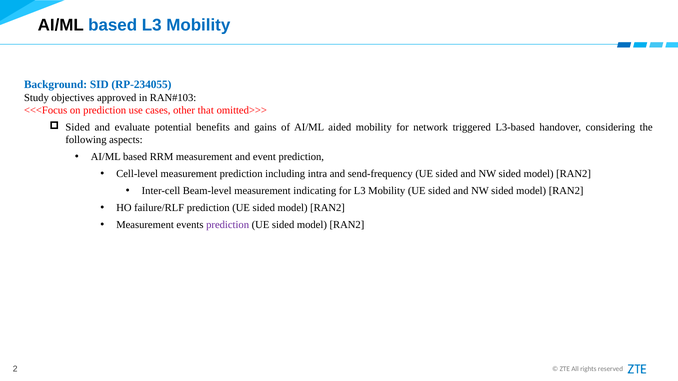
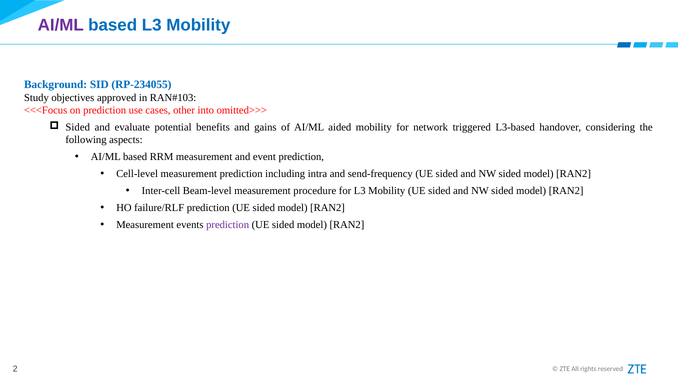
AI/ML colour: black -> purple (61, 25)
that: that -> into (206, 110)
indicating: indicating -> procedure (315, 191)
